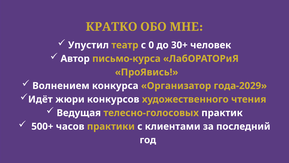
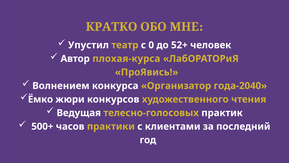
30+: 30+ -> 52+ (179, 45)
письмо-курса: письмо-курса -> плохая-курса (126, 59)
года-2029: года-2029 -> года-2040 (240, 86)
Идёт: Идёт -> Ёмко (40, 99)
